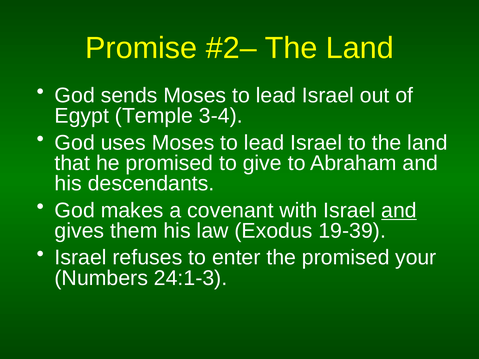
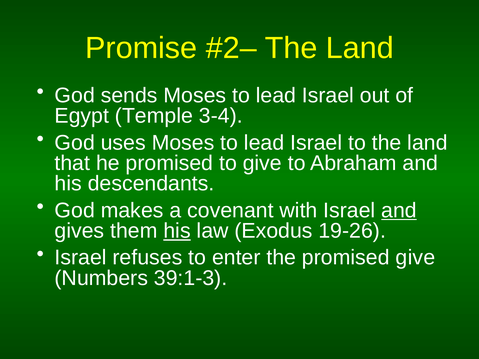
his underline: none -> present (177, 231)
19-39: 19-39 -> 19-26 (352, 231)
promised your: your -> give (416, 258)
24:1-3: 24:1-3 -> 39:1-3 (191, 278)
